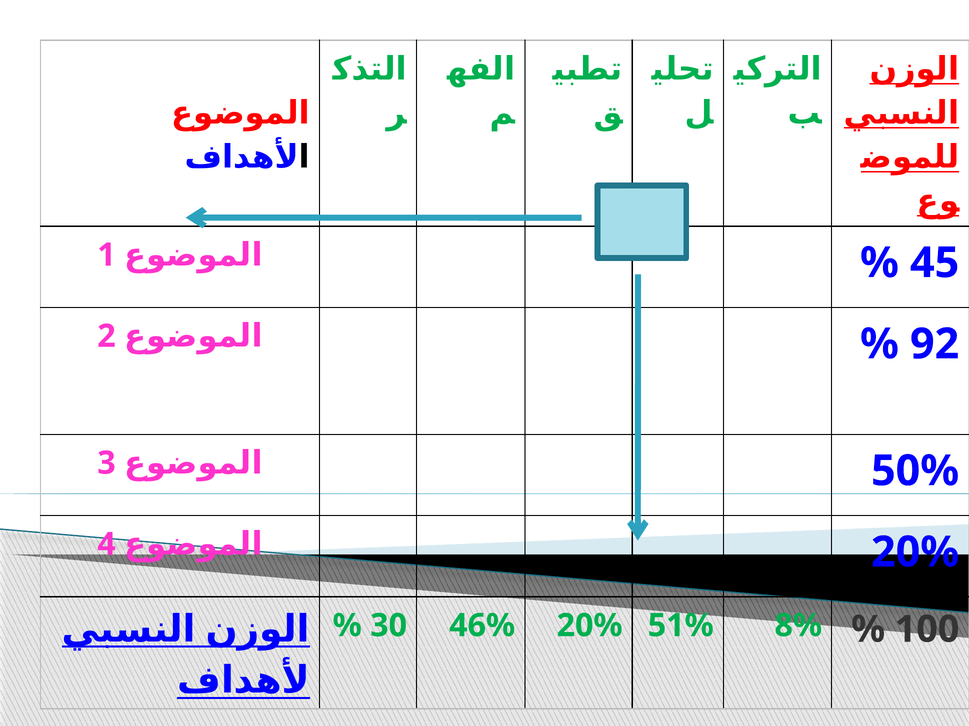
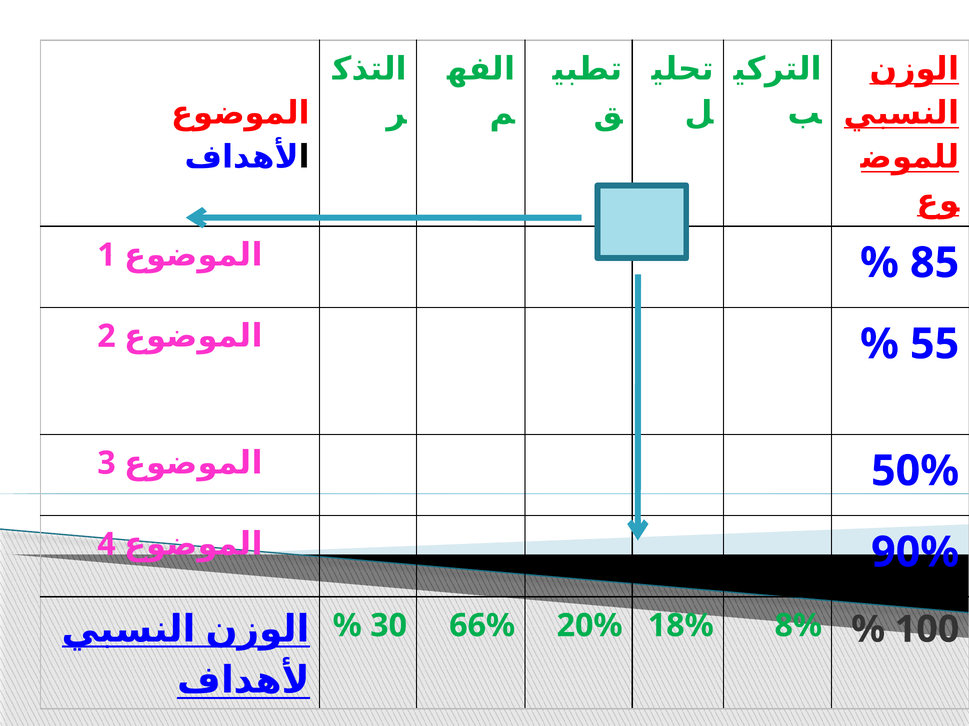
45: 45 -> 85 (935, 263)
92: 92 -> 55 (935, 344)
4 20%: 20% -> 90% (915, 553)
46%: 46% -> 66% (482, 626)
51%: 51% -> 18% (681, 626)
